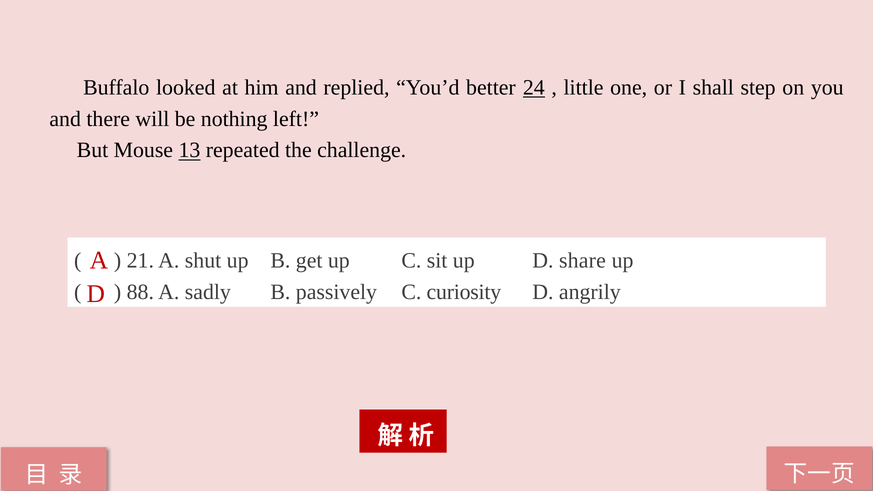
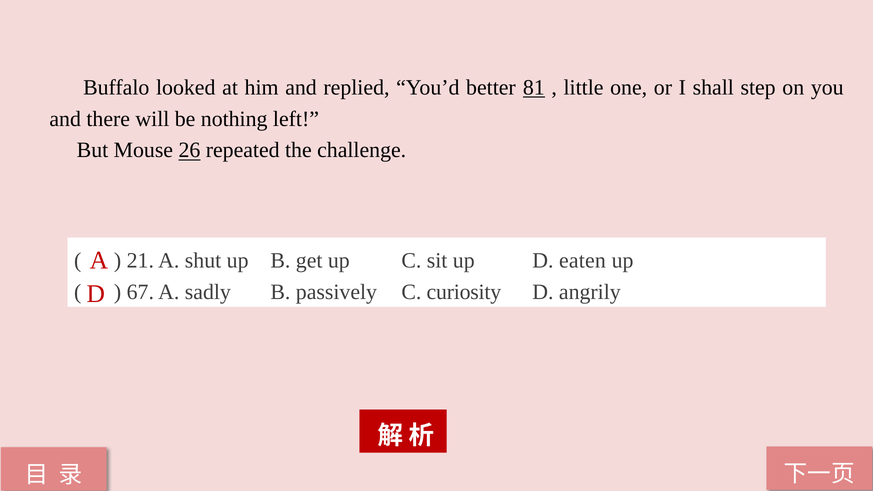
24: 24 -> 81 (534, 87)
13: 13 -> 26 (189, 150)
share: share -> eaten (582, 261)
88: 88 -> 67 (140, 292)
